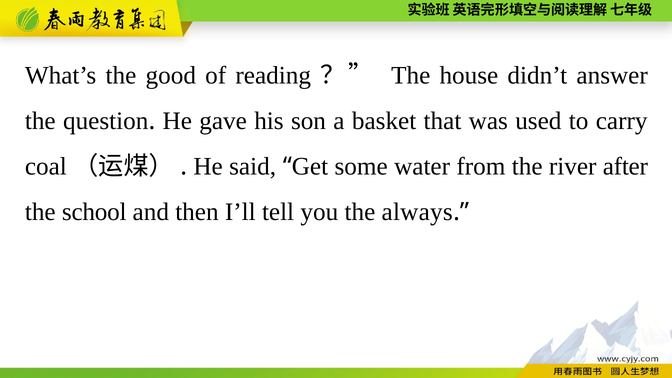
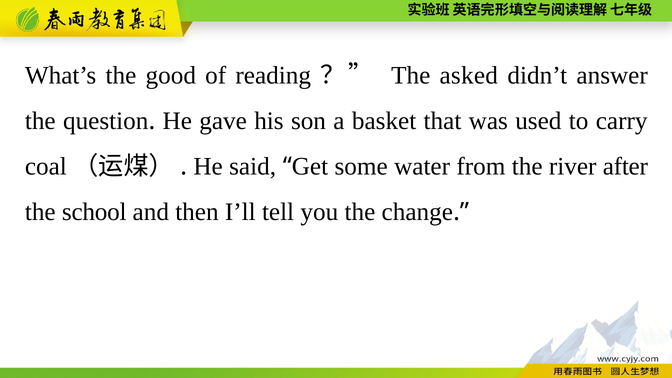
house: house -> asked (469, 76)
always: always -> change (417, 212)
